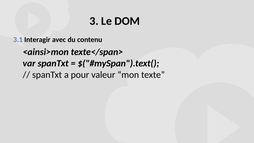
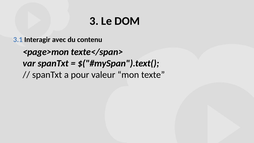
<ainsi>mon: <ainsi>mon -> <page>mon (46, 52)
